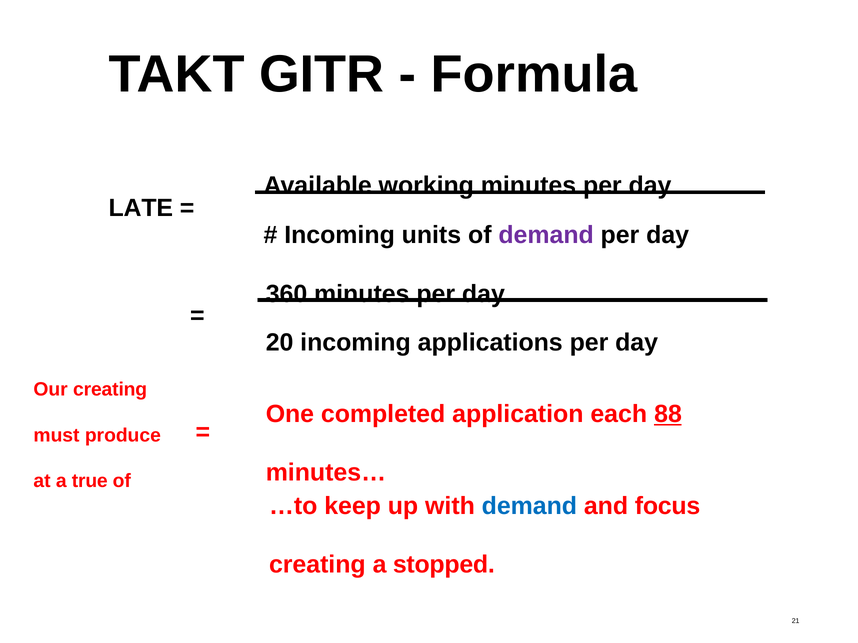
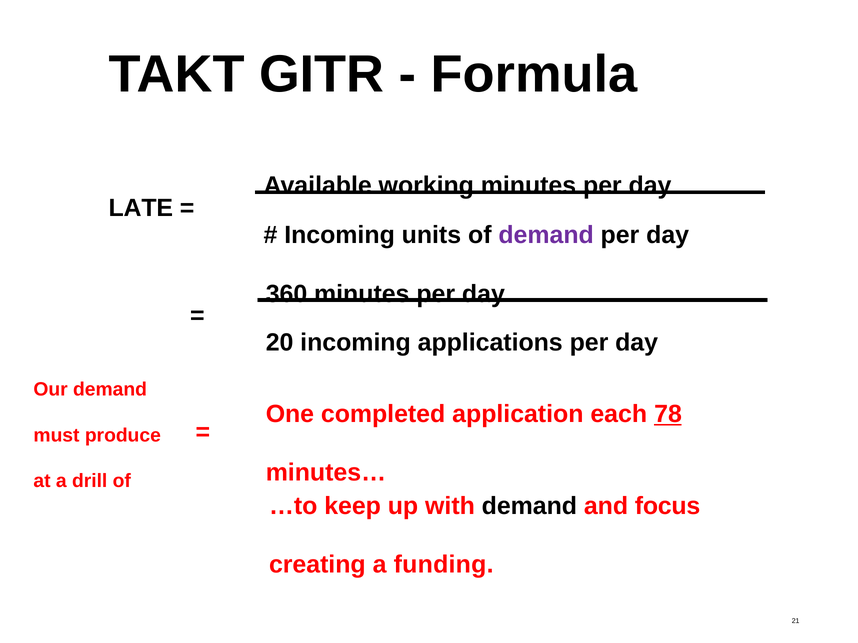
Our creating: creating -> demand (110, 390)
88: 88 -> 78 (668, 414)
true: true -> drill (90, 481)
demand colour: blue -> black (529, 506)
stopped: stopped -> funding (444, 565)
